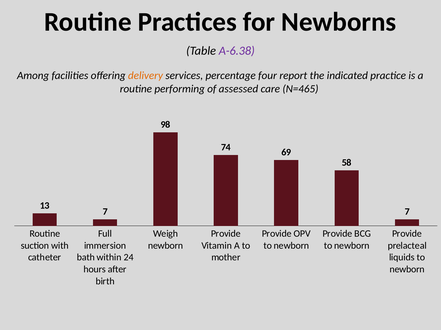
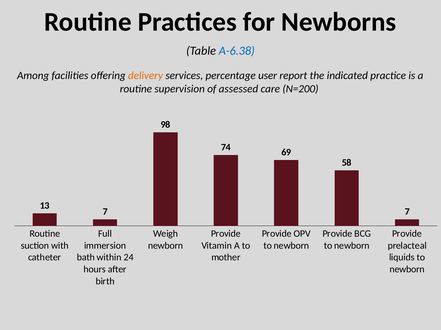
A-6.38 colour: purple -> blue (237, 51)
four: four -> user (268, 76)
performing: performing -> supervision (180, 89)
N=465: N=465 -> N=200 (300, 89)
